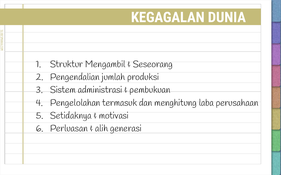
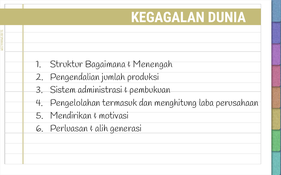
Mengambil: Mengambil -> Bagaimana (105, 64)
Seseorang: Seseorang -> Menengah (153, 64)
Setidaknya: Setidaknya -> Mendirikan (71, 116)
